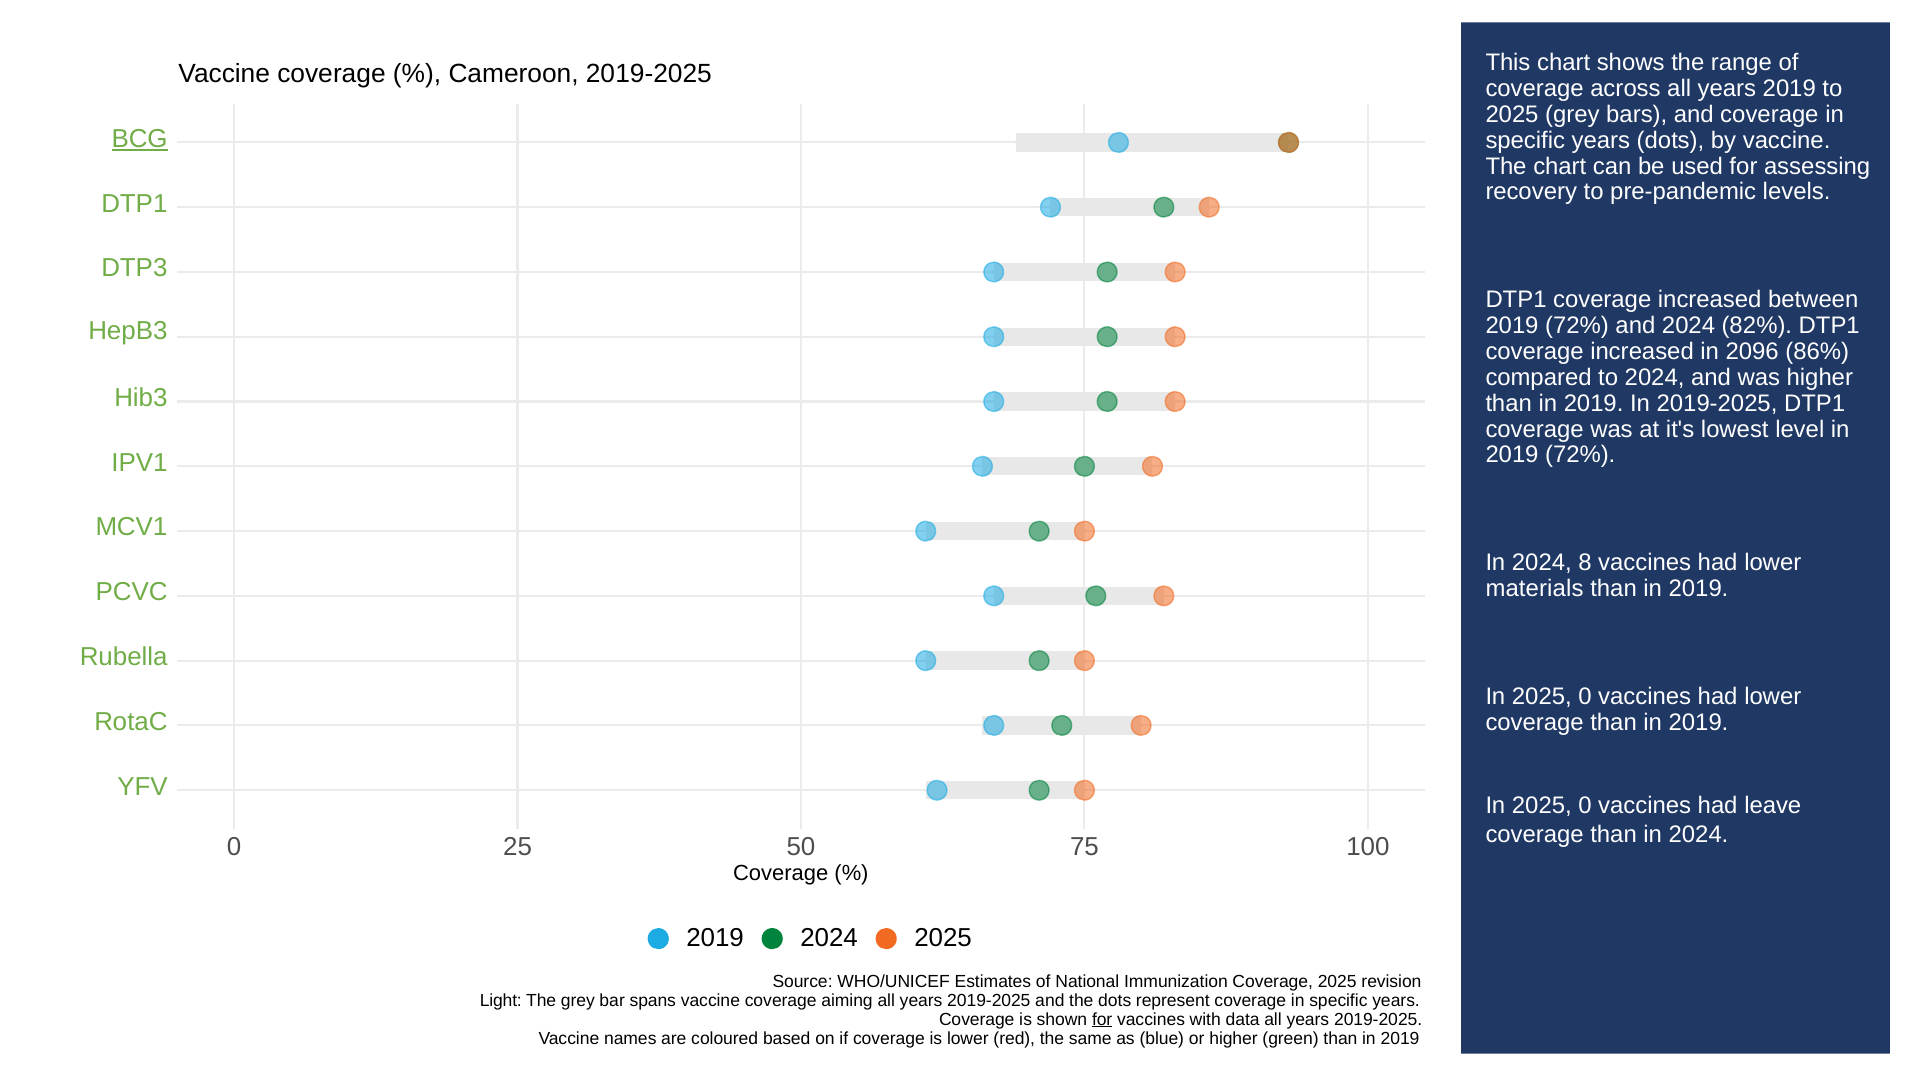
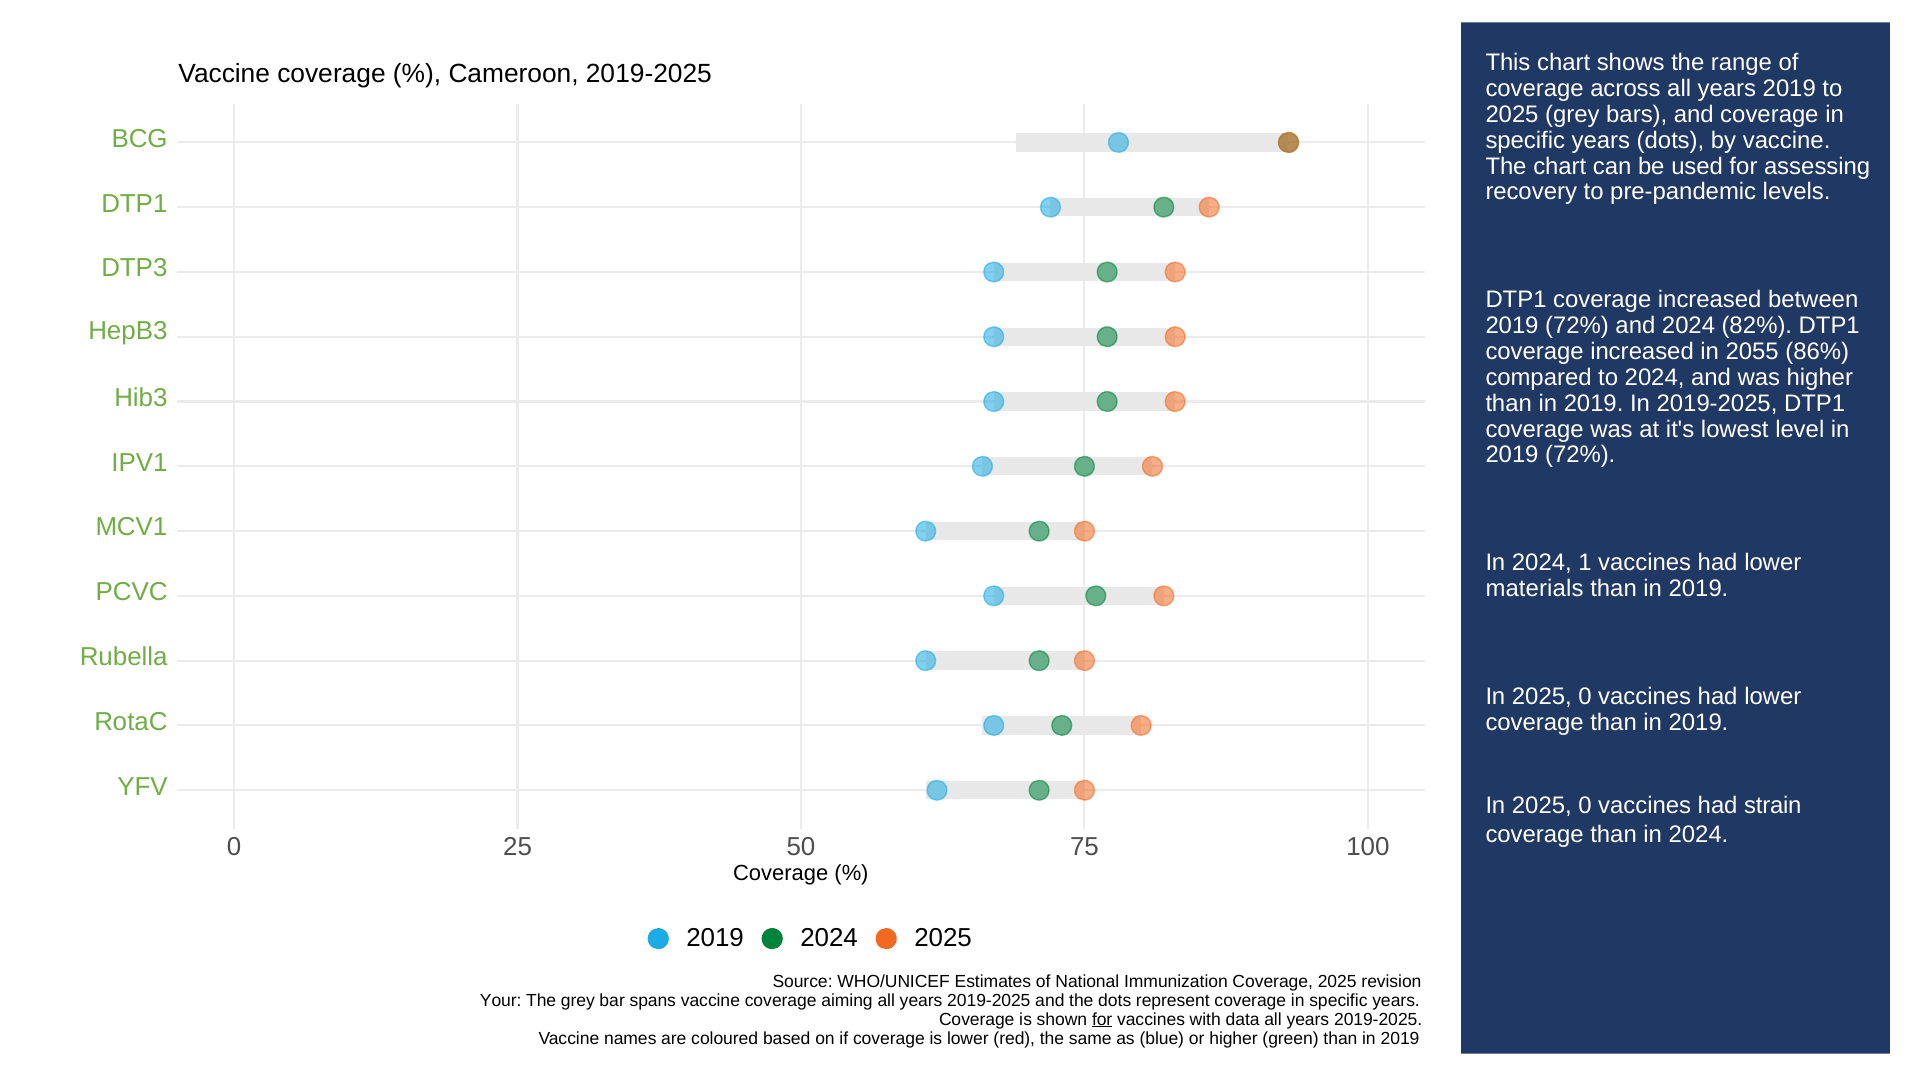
BCG underline: present -> none (140, 139)
2096: 2096 -> 2055 (1752, 352)
8: 8 -> 1 (1585, 563)
leave: leave -> strain (1773, 806)
Light: Light -> Your (501, 1001)
